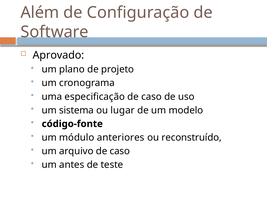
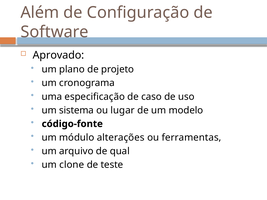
anteriores: anteriores -> alterações (121, 138)
reconstruído: reconstruído -> ferramentas (192, 138)
arquivo de caso: caso -> qual (120, 151)
antes: antes -> clone (72, 165)
